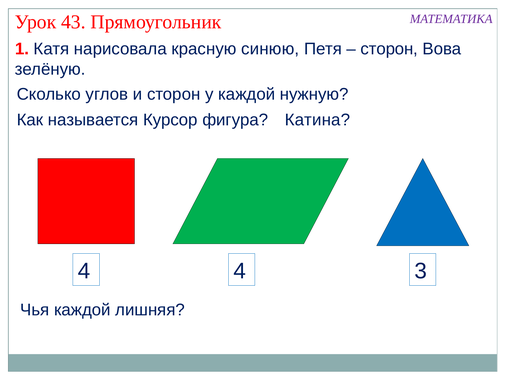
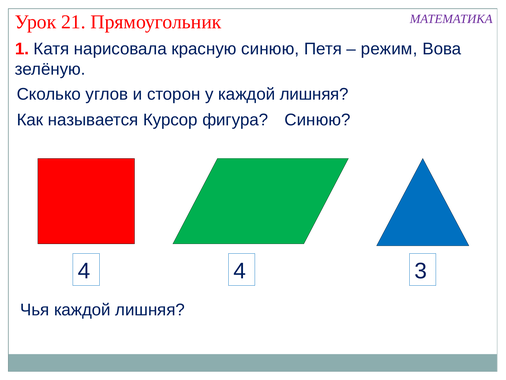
43: 43 -> 21 (73, 22)
сторон: сторон -> режим (389, 49)
у каждой нужную: нужную -> лишняя (314, 94)
Катина: Катина -> Синюю (318, 120)
